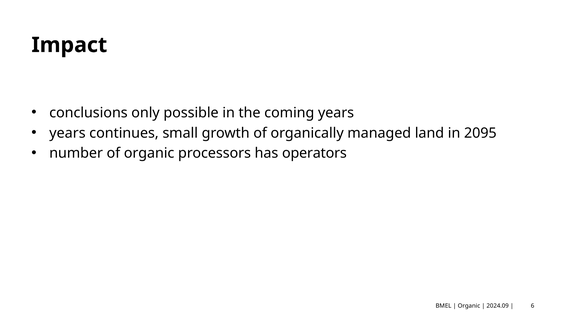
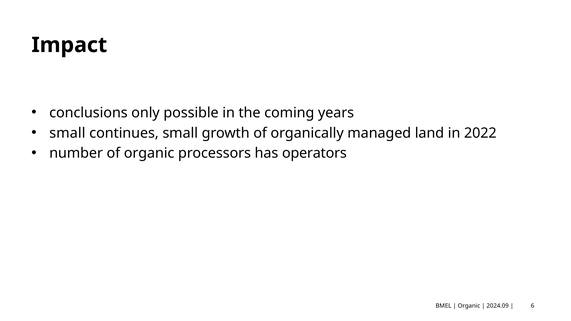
years: years -> small (67, 133)
2095: 2095 -> 2022 (480, 133)
